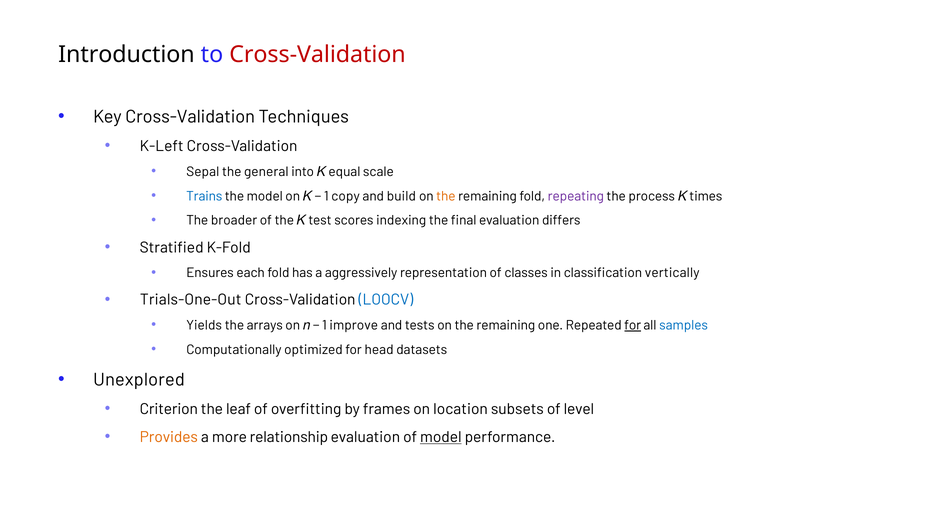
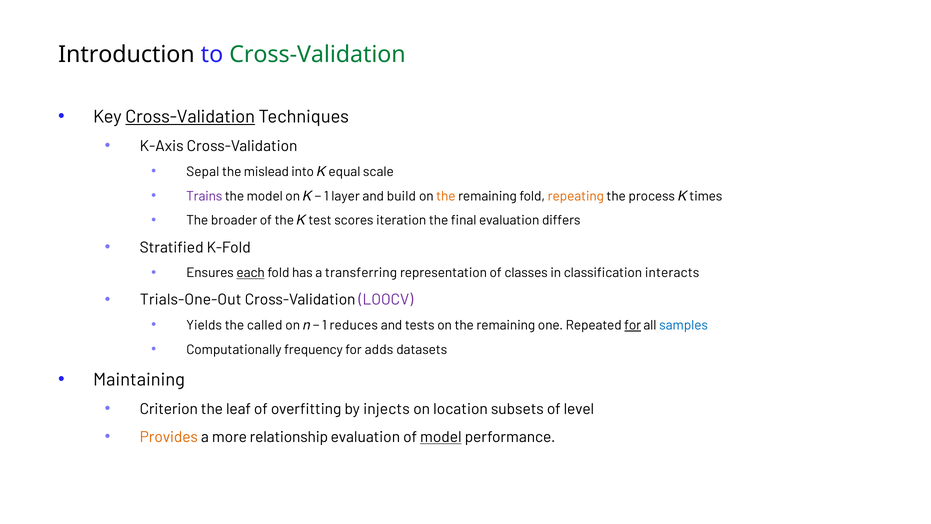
Cross-Validation colour: red -> green (317, 54)
Cross-Validation underline: none -> present (190, 117)
K-Left: K-Left -> K-Axis (162, 146)
general: general -> mislead (266, 172)
Trains colour: blue -> purple (204, 196)
copy: copy -> layer (346, 196)
repeating colour: purple -> orange (576, 196)
indexing: indexing -> iteration (401, 220)
each underline: none -> present (251, 273)
aggressively: aggressively -> transferring (361, 273)
vertically: vertically -> interacts (672, 273)
LOOCV colour: blue -> purple (386, 300)
arrays: arrays -> called (265, 325)
improve: improve -> reduces (354, 325)
optimized: optimized -> frequency (313, 349)
head: head -> adds (379, 349)
Unexplored: Unexplored -> Maintaining (139, 380)
frames: frames -> injects (386, 409)
